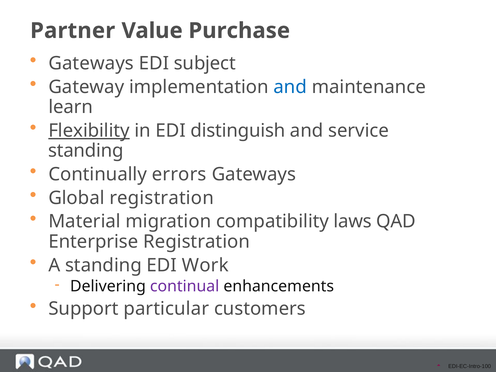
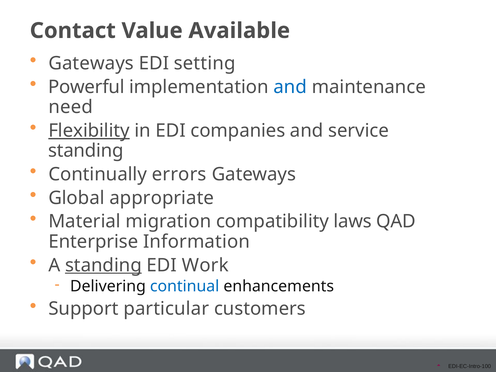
Partner: Partner -> Contact (73, 31)
Purchase: Purchase -> Available (239, 31)
subject: subject -> setting (205, 63)
Gateway: Gateway -> Powerful (86, 87)
learn: learn -> need (71, 107)
distinguish: distinguish -> companies (238, 131)
Global registration: registration -> appropriate (162, 198)
Enterprise Registration: Registration -> Information (197, 242)
standing underline: none -> present (103, 265)
continual colour: purple -> blue (185, 286)
